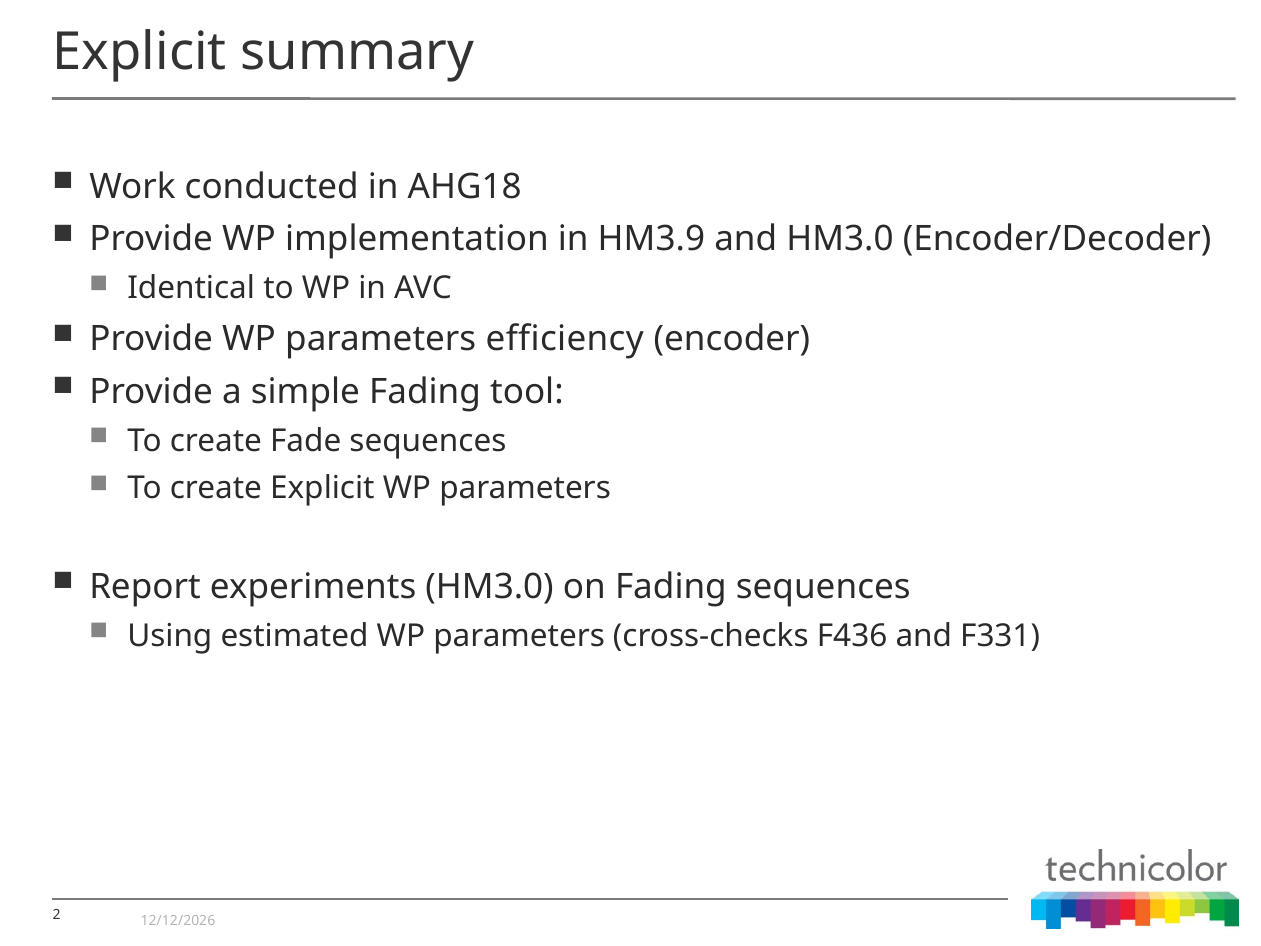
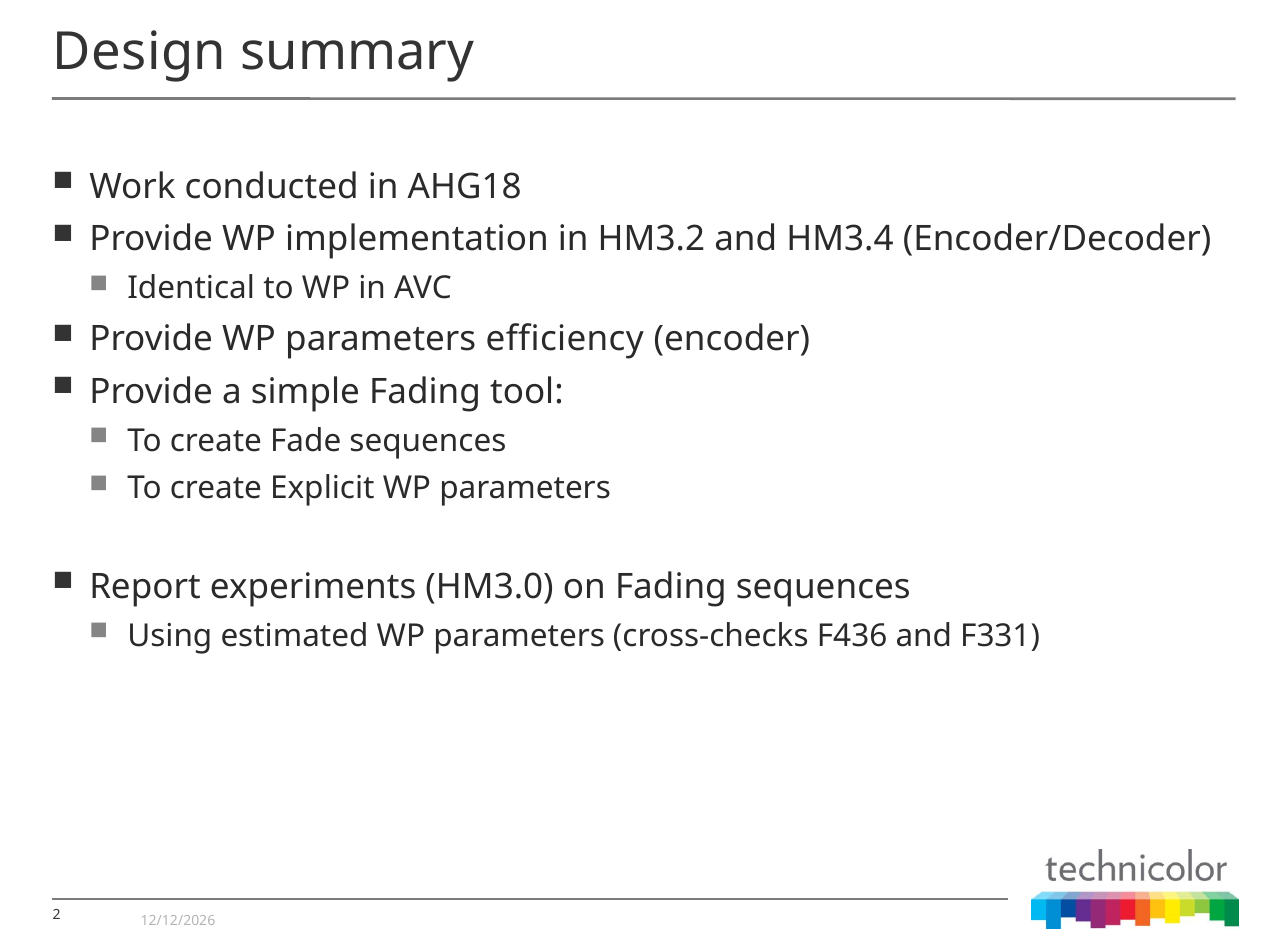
Explicit: Explicit -> Design (139, 52)
HM3.9: HM3.9 -> HM3.2 (651, 239)
and HM3.0: HM3.0 -> HM3.4 (840, 239)
